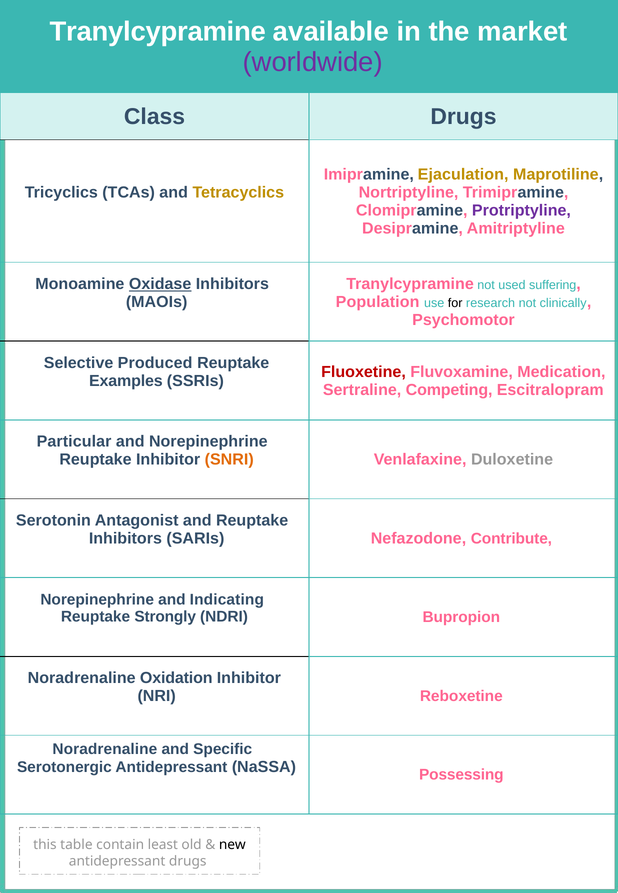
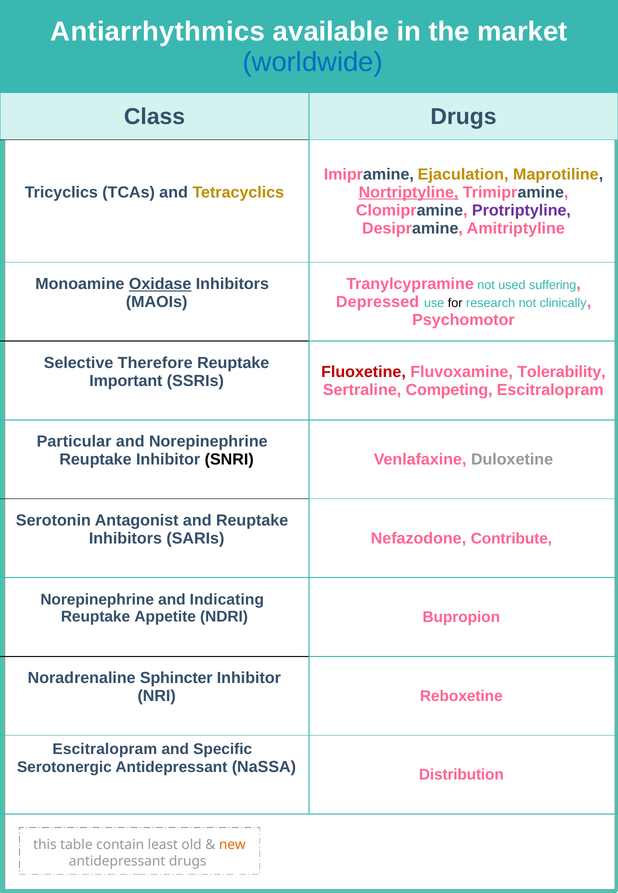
Tranylcypramine: Tranylcypramine -> Antiarrhythmics (158, 31)
worldwide colour: purple -> blue (313, 62)
Nortriptyline underline: none -> present (409, 192)
Population: Population -> Depressed (378, 302)
Produced: Produced -> Therefore (155, 363)
Medication: Medication -> Tolerability (561, 372)
Examples: Examples -> Important (126, 381)
SNRI colour: orange -> black (229, 459)
Strongly: Strongly -> Appetite (165, 617)
Oxidation: Oxidation -> Sphincter (176, 678)
Noradrenaline: Noradrenaline -> Escitralopram (105, 749)
Possessing: Possessing -> Distribution (461, 775)
new colour: black -> orange (232, 845)
